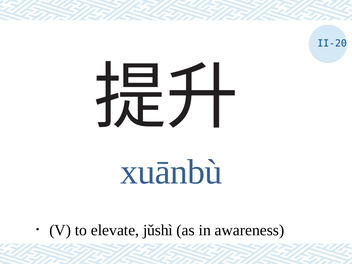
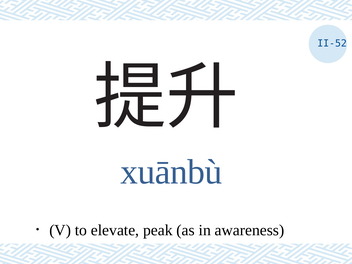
II-20: II-20 -> II-52 (332, 43)
jǔshì: jǔshì -> peak (158, 230)
